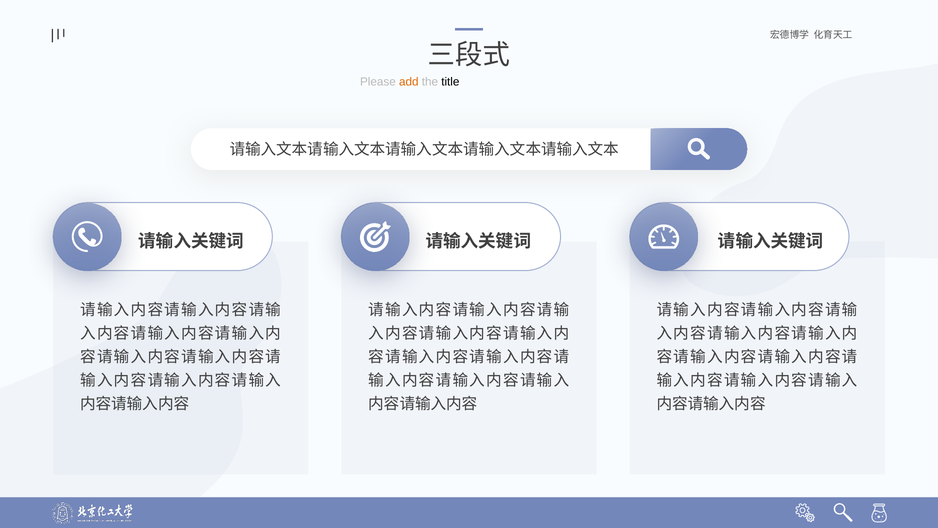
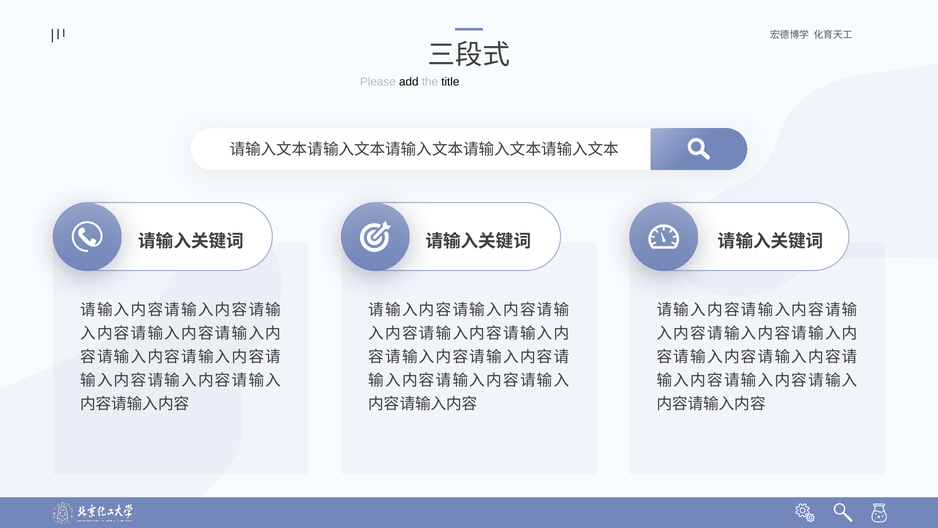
add colour: orange -> black (409, 82)
